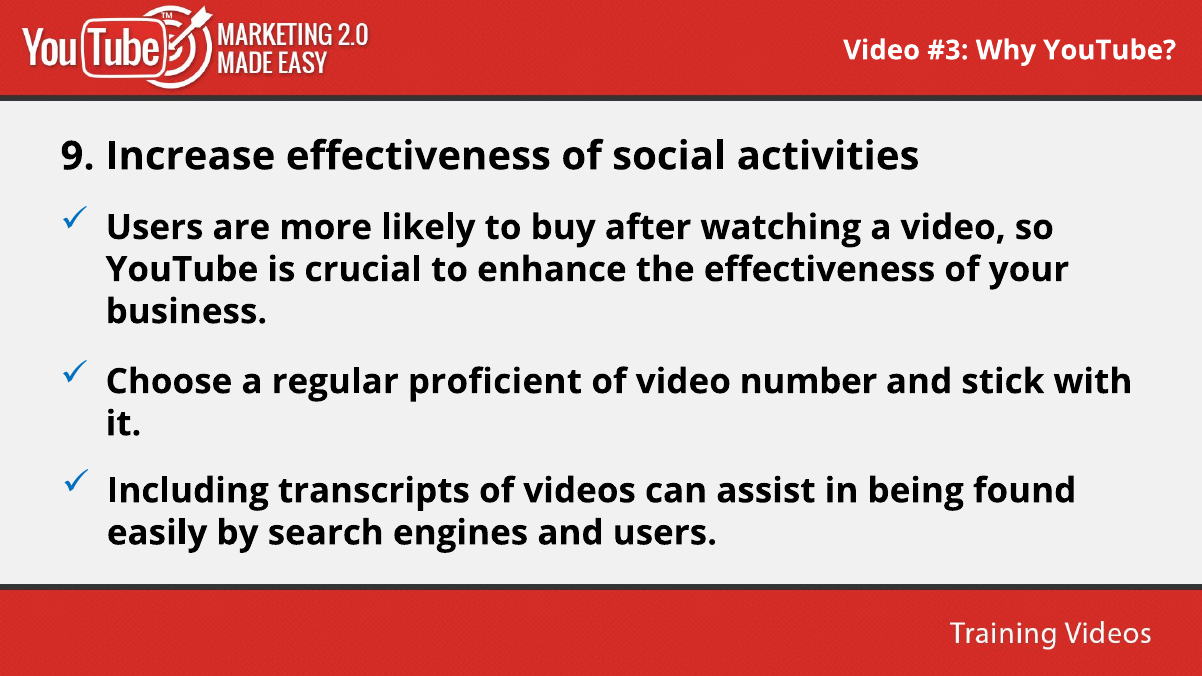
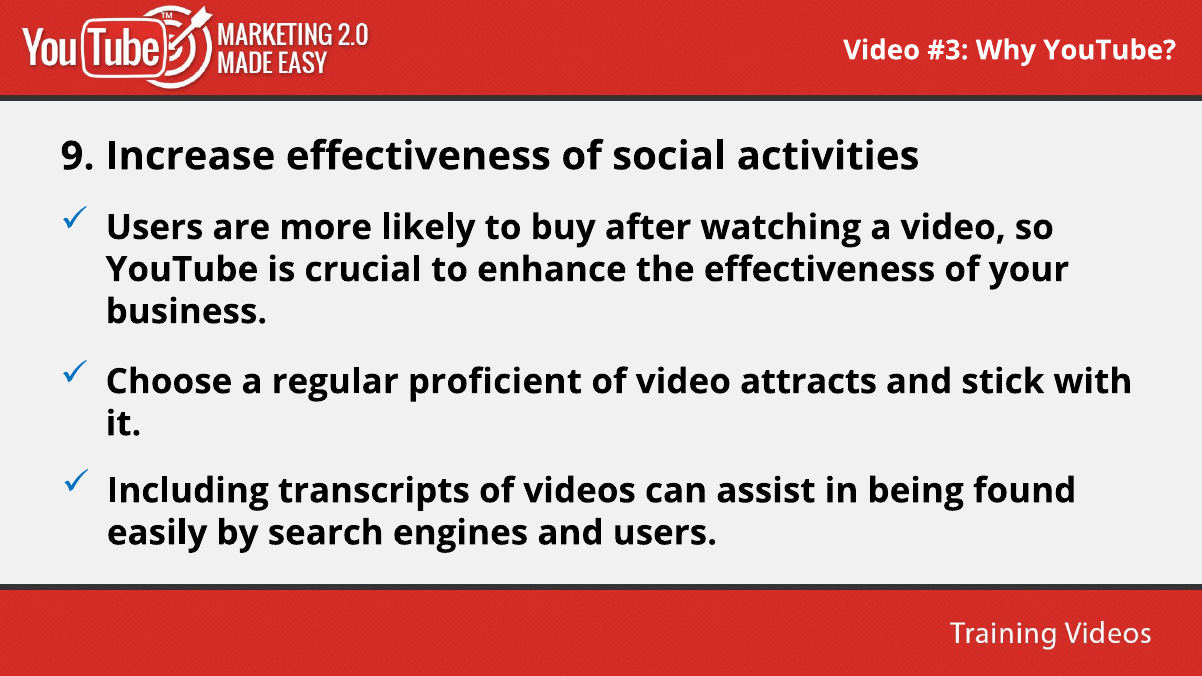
number: number -> attracts (809, 382)
